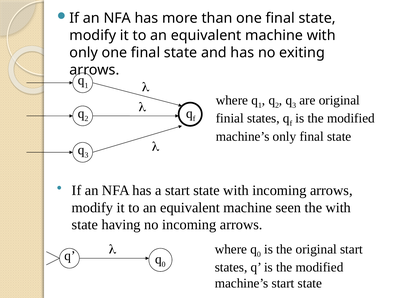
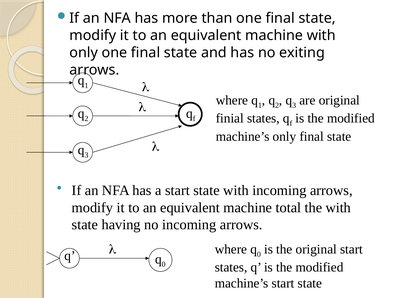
seen: seen -> total (288, 207)
